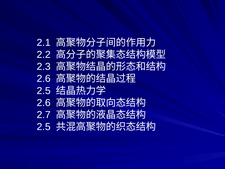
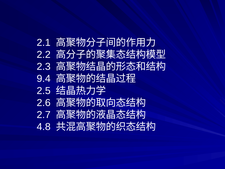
2.6: 2.6 -> 9.4 (44, 79)
2.5: 2.5 -> 4.8 (44, 127)
